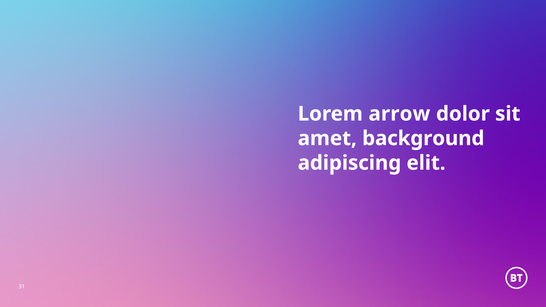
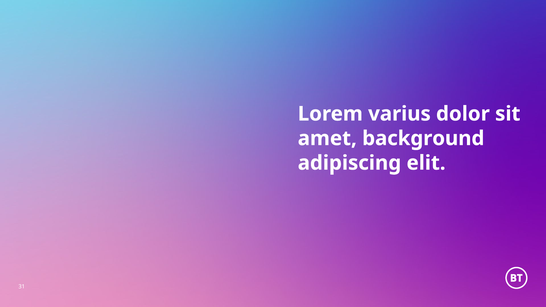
arrow: arrow -> varius (399, 114)
